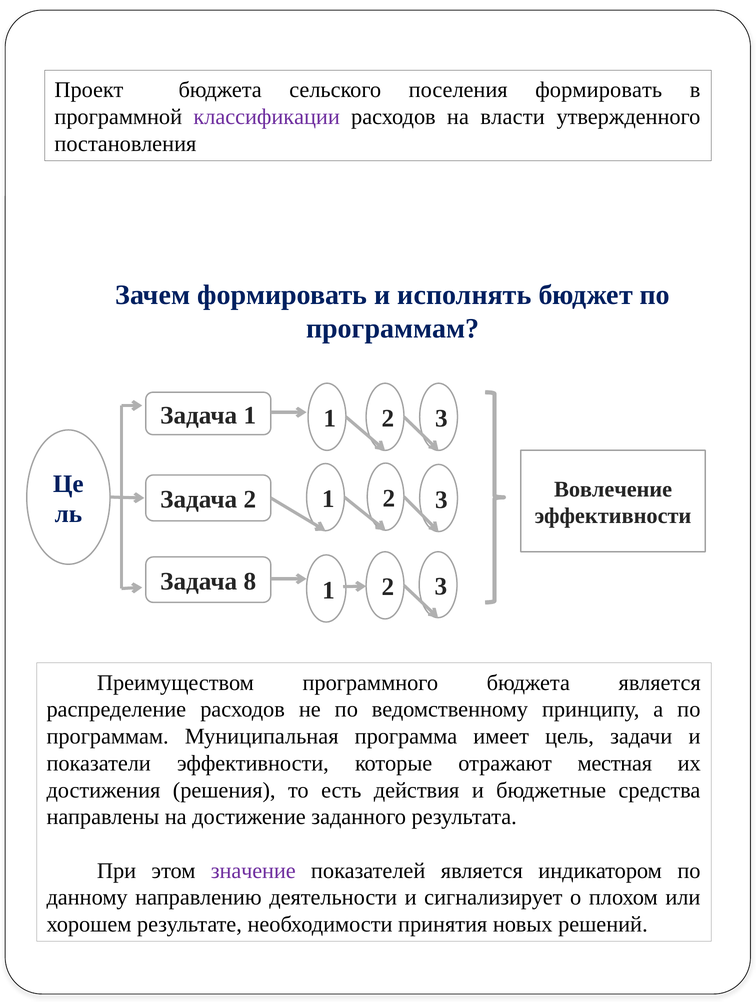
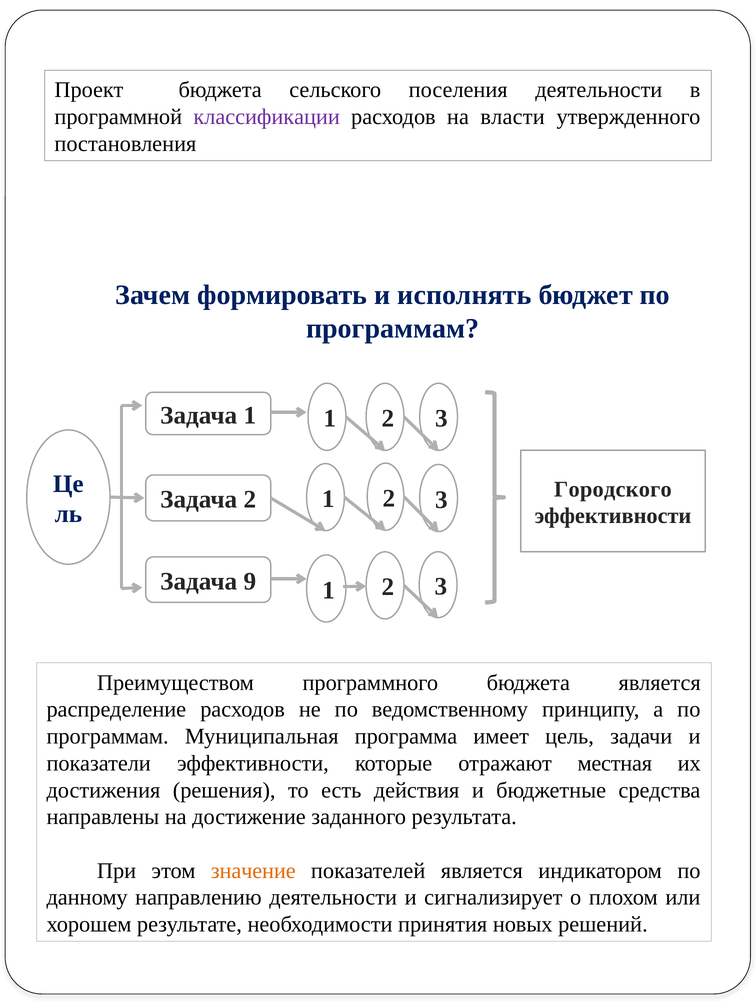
поселения формировать: формировать -> деятельности (599, 90)
Вовлечение: Вовлечение -> Городского (613, 489)
8: 8 -> 9 (250, 581)
значение colour: purple -> orange (253, 871)
